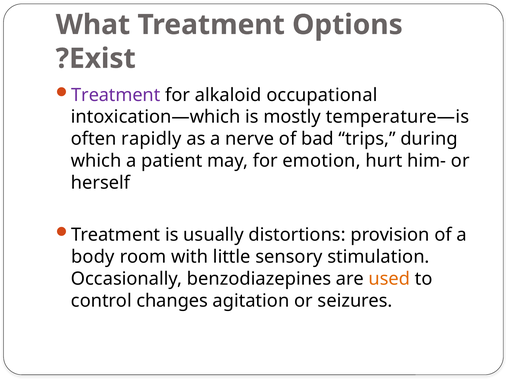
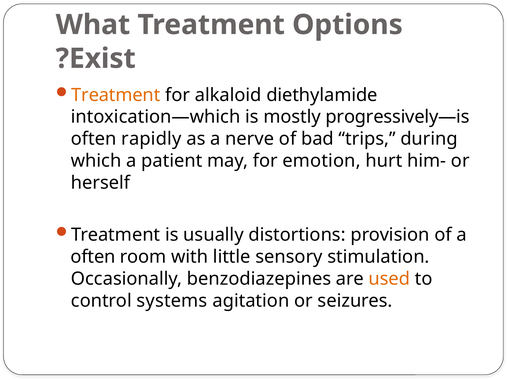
Treatment colour: purple -> orange (116, 95)
occupational: occupational -> diethylamide (322, 95)
temperature—is: temperature—is -> progressively—is (398, 117)
body: body -> often (93, 257)
changes: changes -> systems (172, 301)
